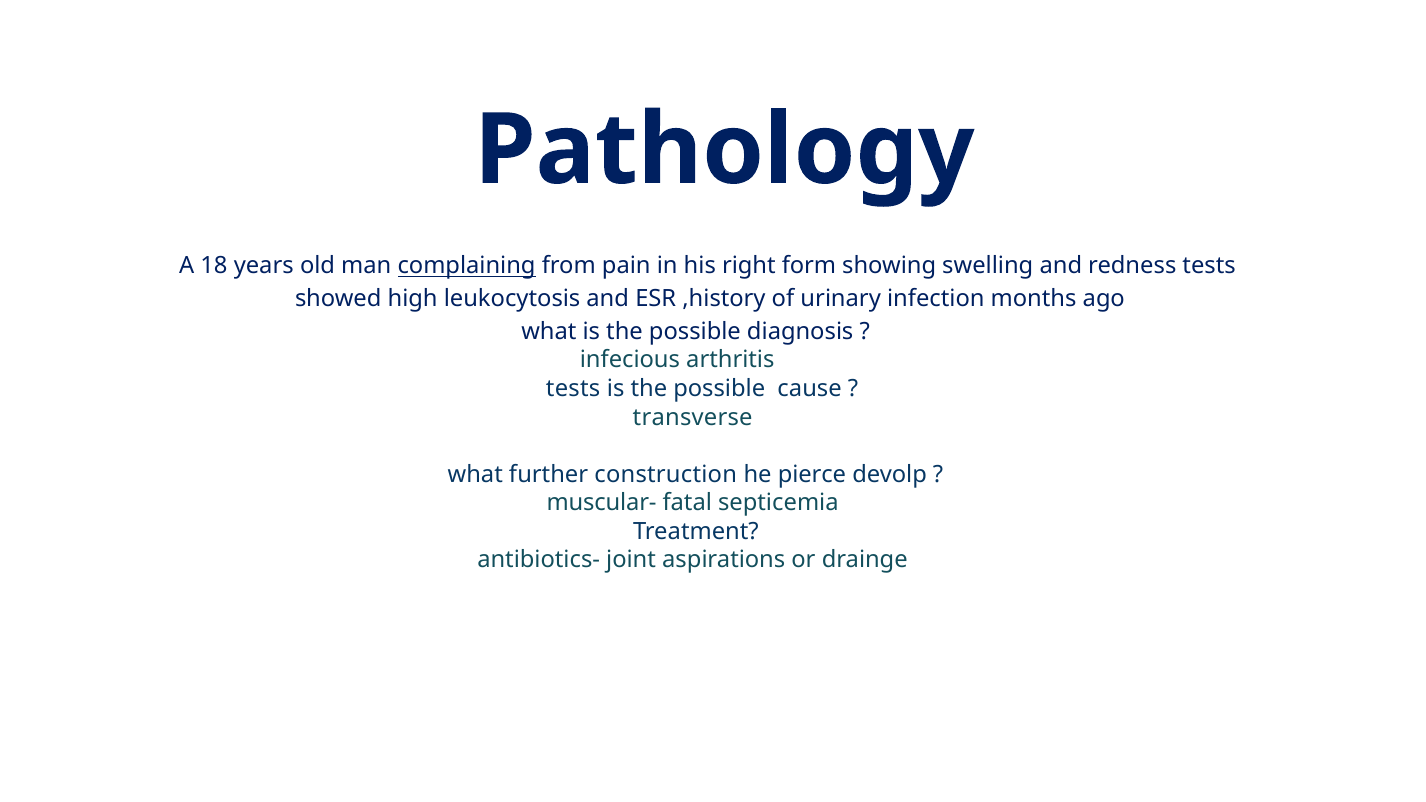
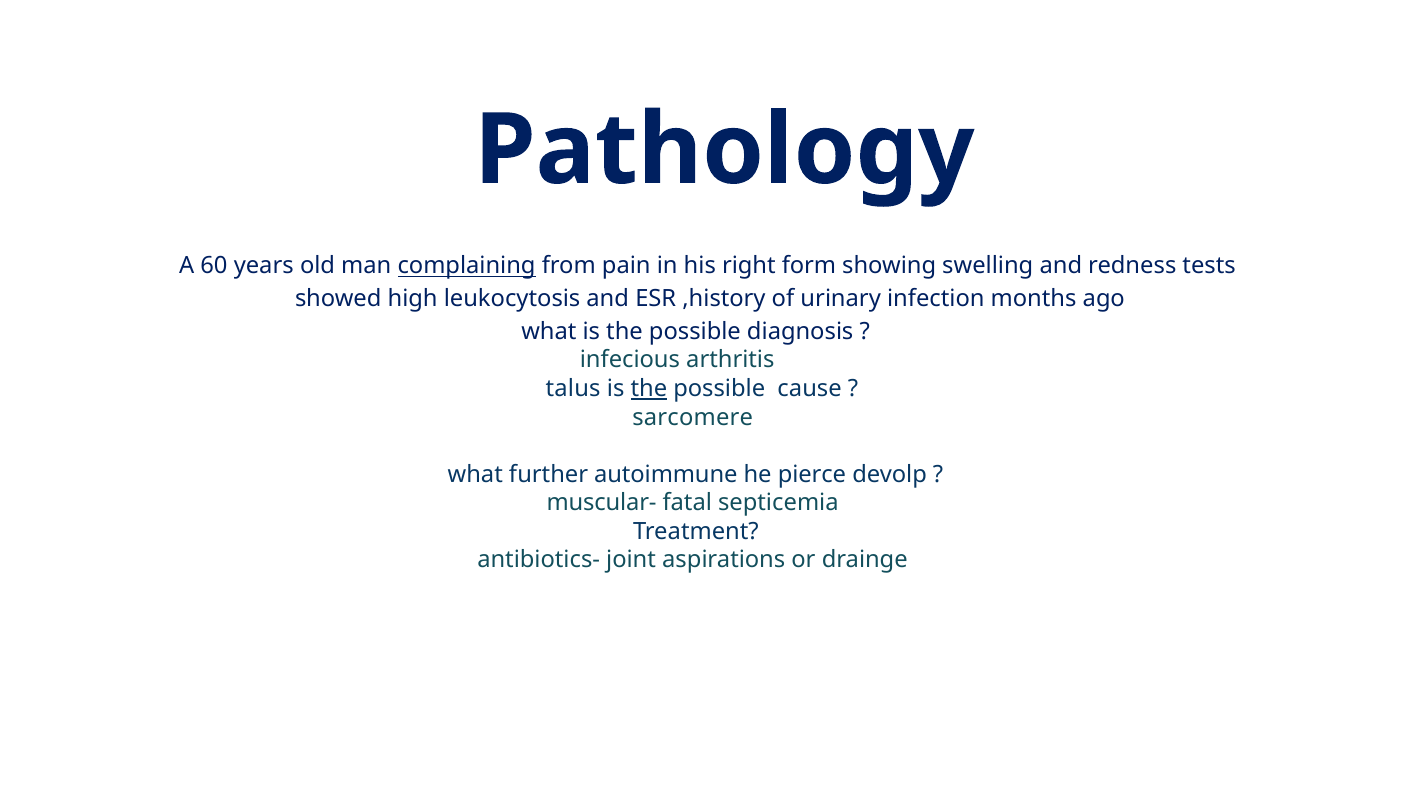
18: 18 -> 60 (214, 266)
tests: tests -> talus (573, 389)
the underline: none -> present (649, 389)
transverse: transverse -> sarcomere (693, 417)
construction: construction -> autoimmune (666, 474)
